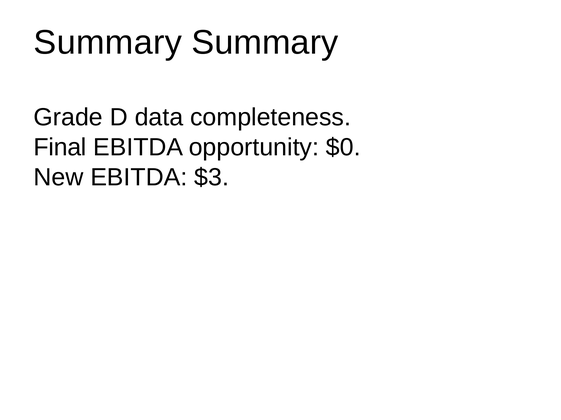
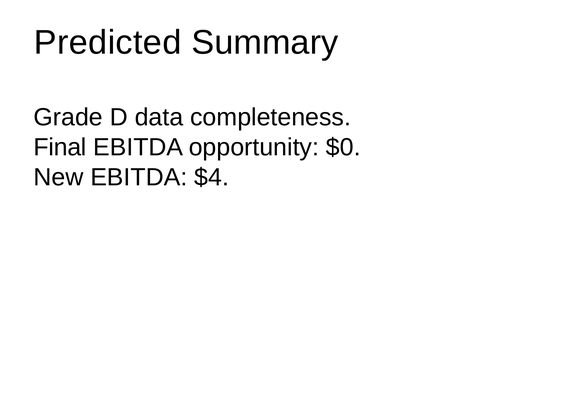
Summary: Summary -> Predicted (108, 43)
$3: $3 -> $4 (212, 177)
